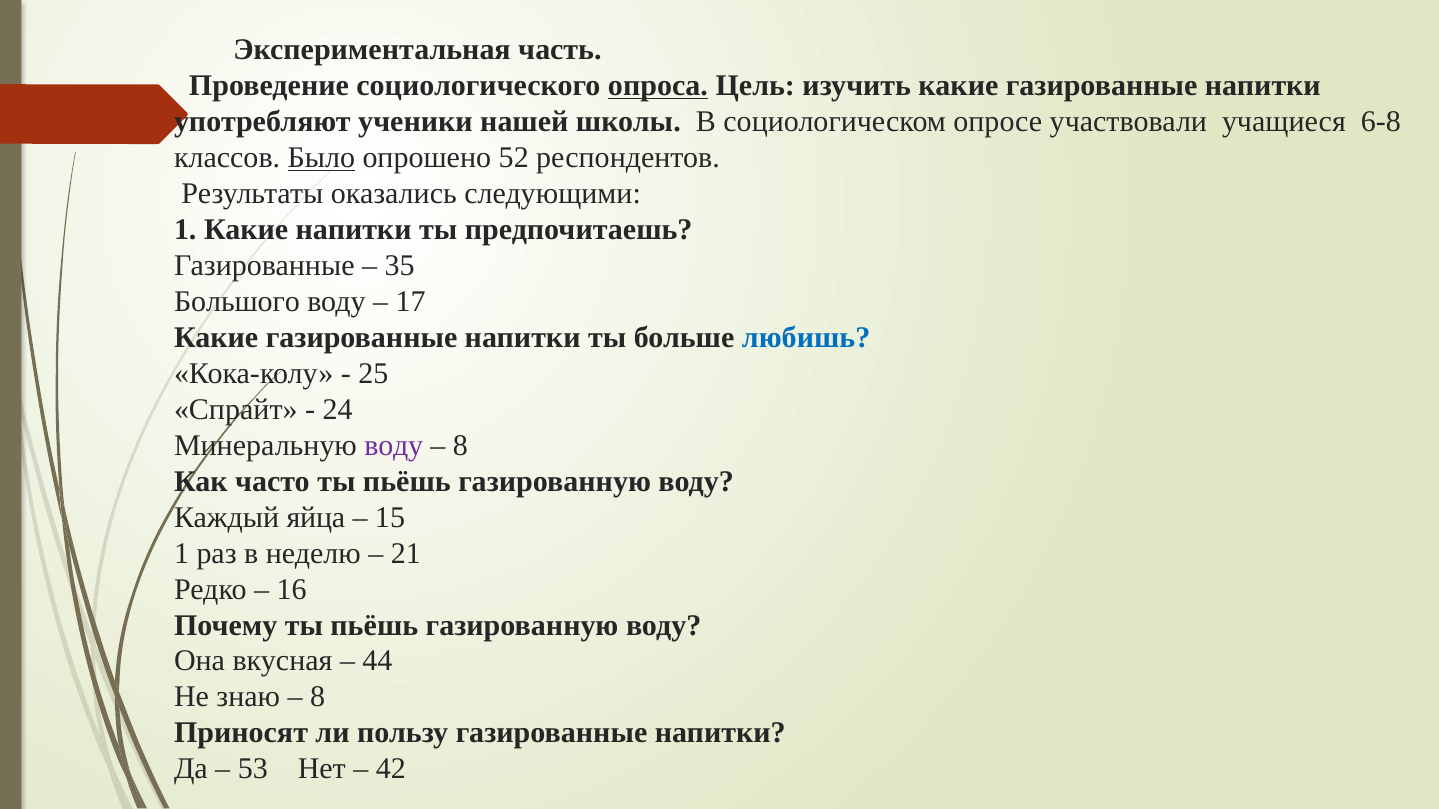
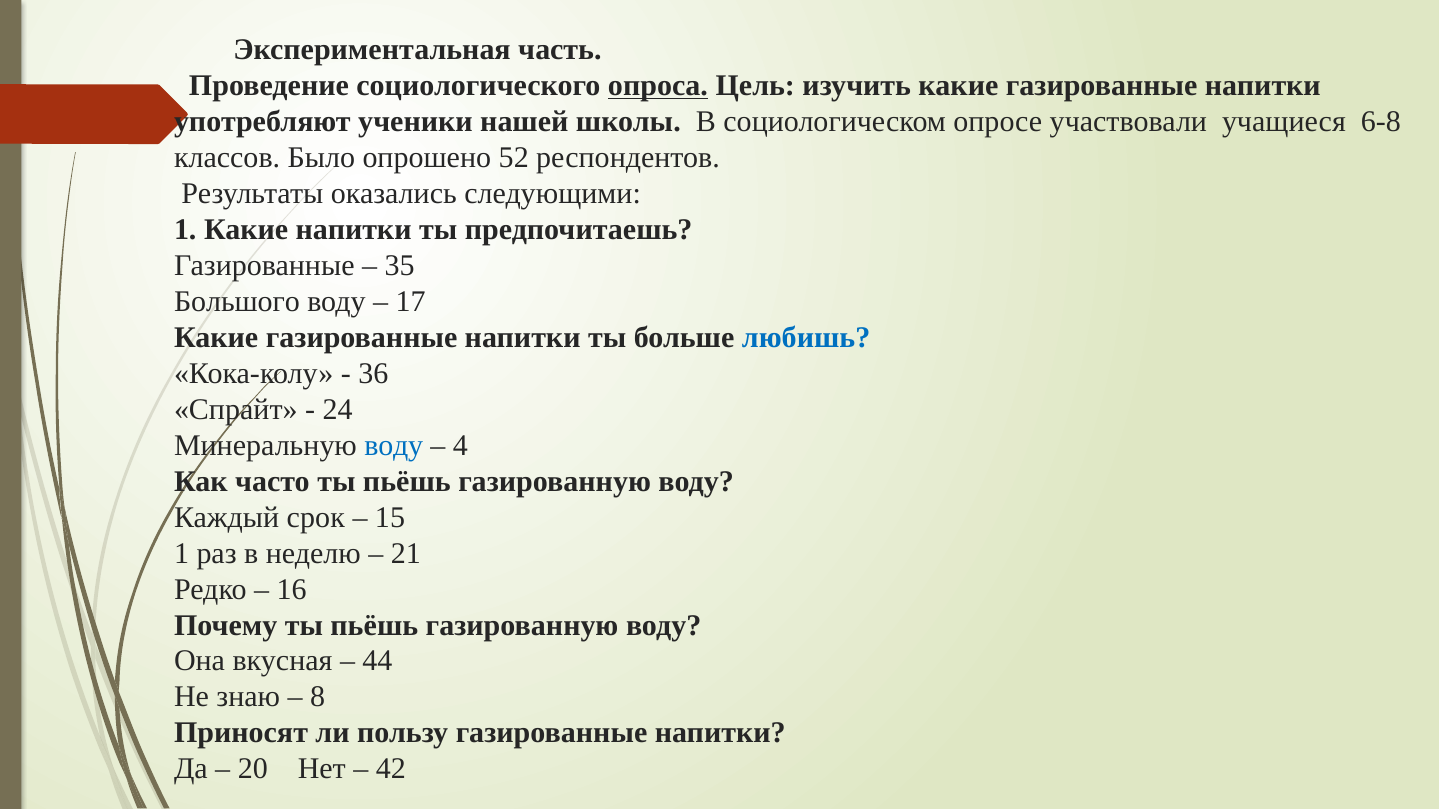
Было underline: present -> none (321, 158)
25: 25 -> 36 (373, 374)
воду colour: purple -> blue (394, 446)
8: 8 -> 4 (460, 446)
яйца: яйца -> срок (316, 517)
53: 53 -> 20 (253, 769)
